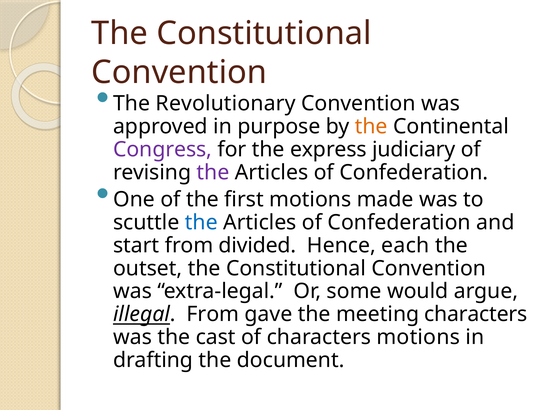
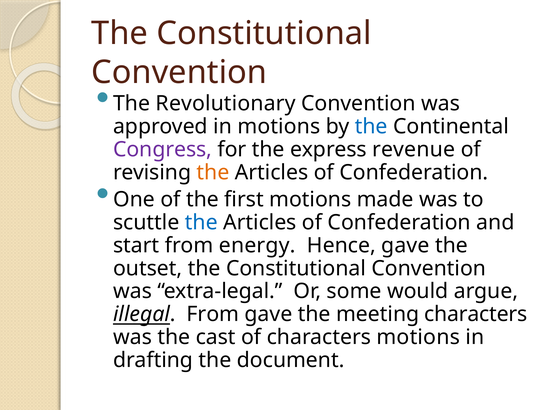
in purpose: purpose -> motions (279, 127)
the colour: orange -> blue (371, 127)
judiciary: judiciary -> revenue (414, 150)
the colour: purple -> orange (213, 172)
divided: divided -> energy (257, 246)
Hence each: each -> gave (405, 246)
